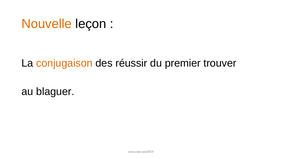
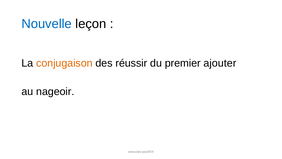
Nouvelle colour: orange -> blue (47, 24)
trouver: trouver -> ajouter (220, 63)
blaguer: blaguer -> nageoir (55, 91)
